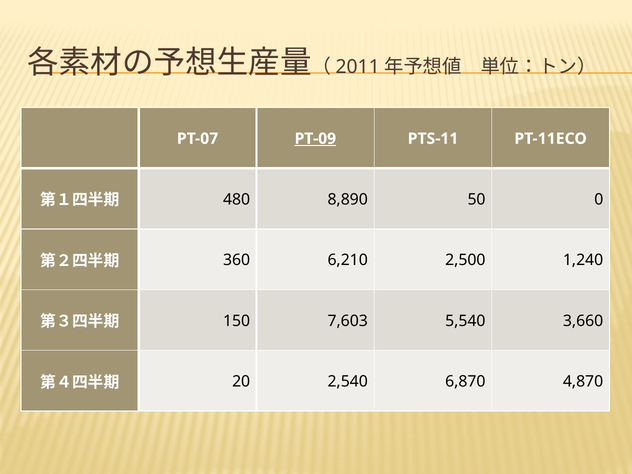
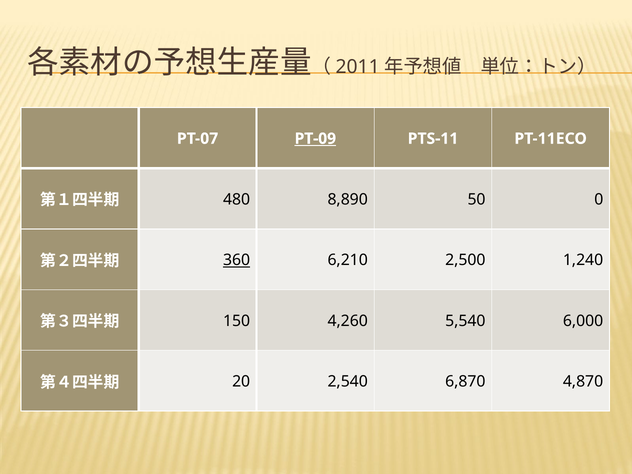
360 underline: none -> present (237, 260)
7,603: 7,603 -> 4,260 (348, 321)
3,660: 3,660 -> 6,000 (583, 321)
